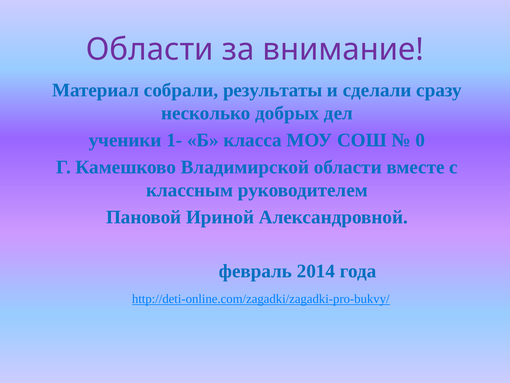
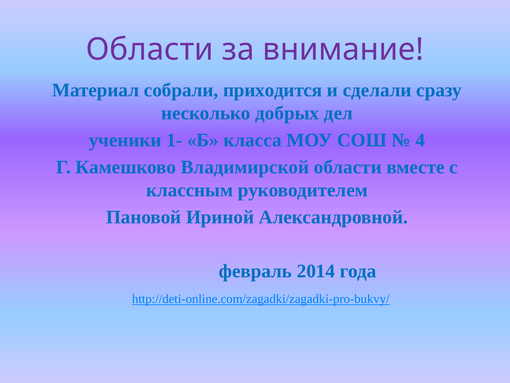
результаты: результаты -> приходится (273, 90)
0: 0 -> 4 (420, 140)
